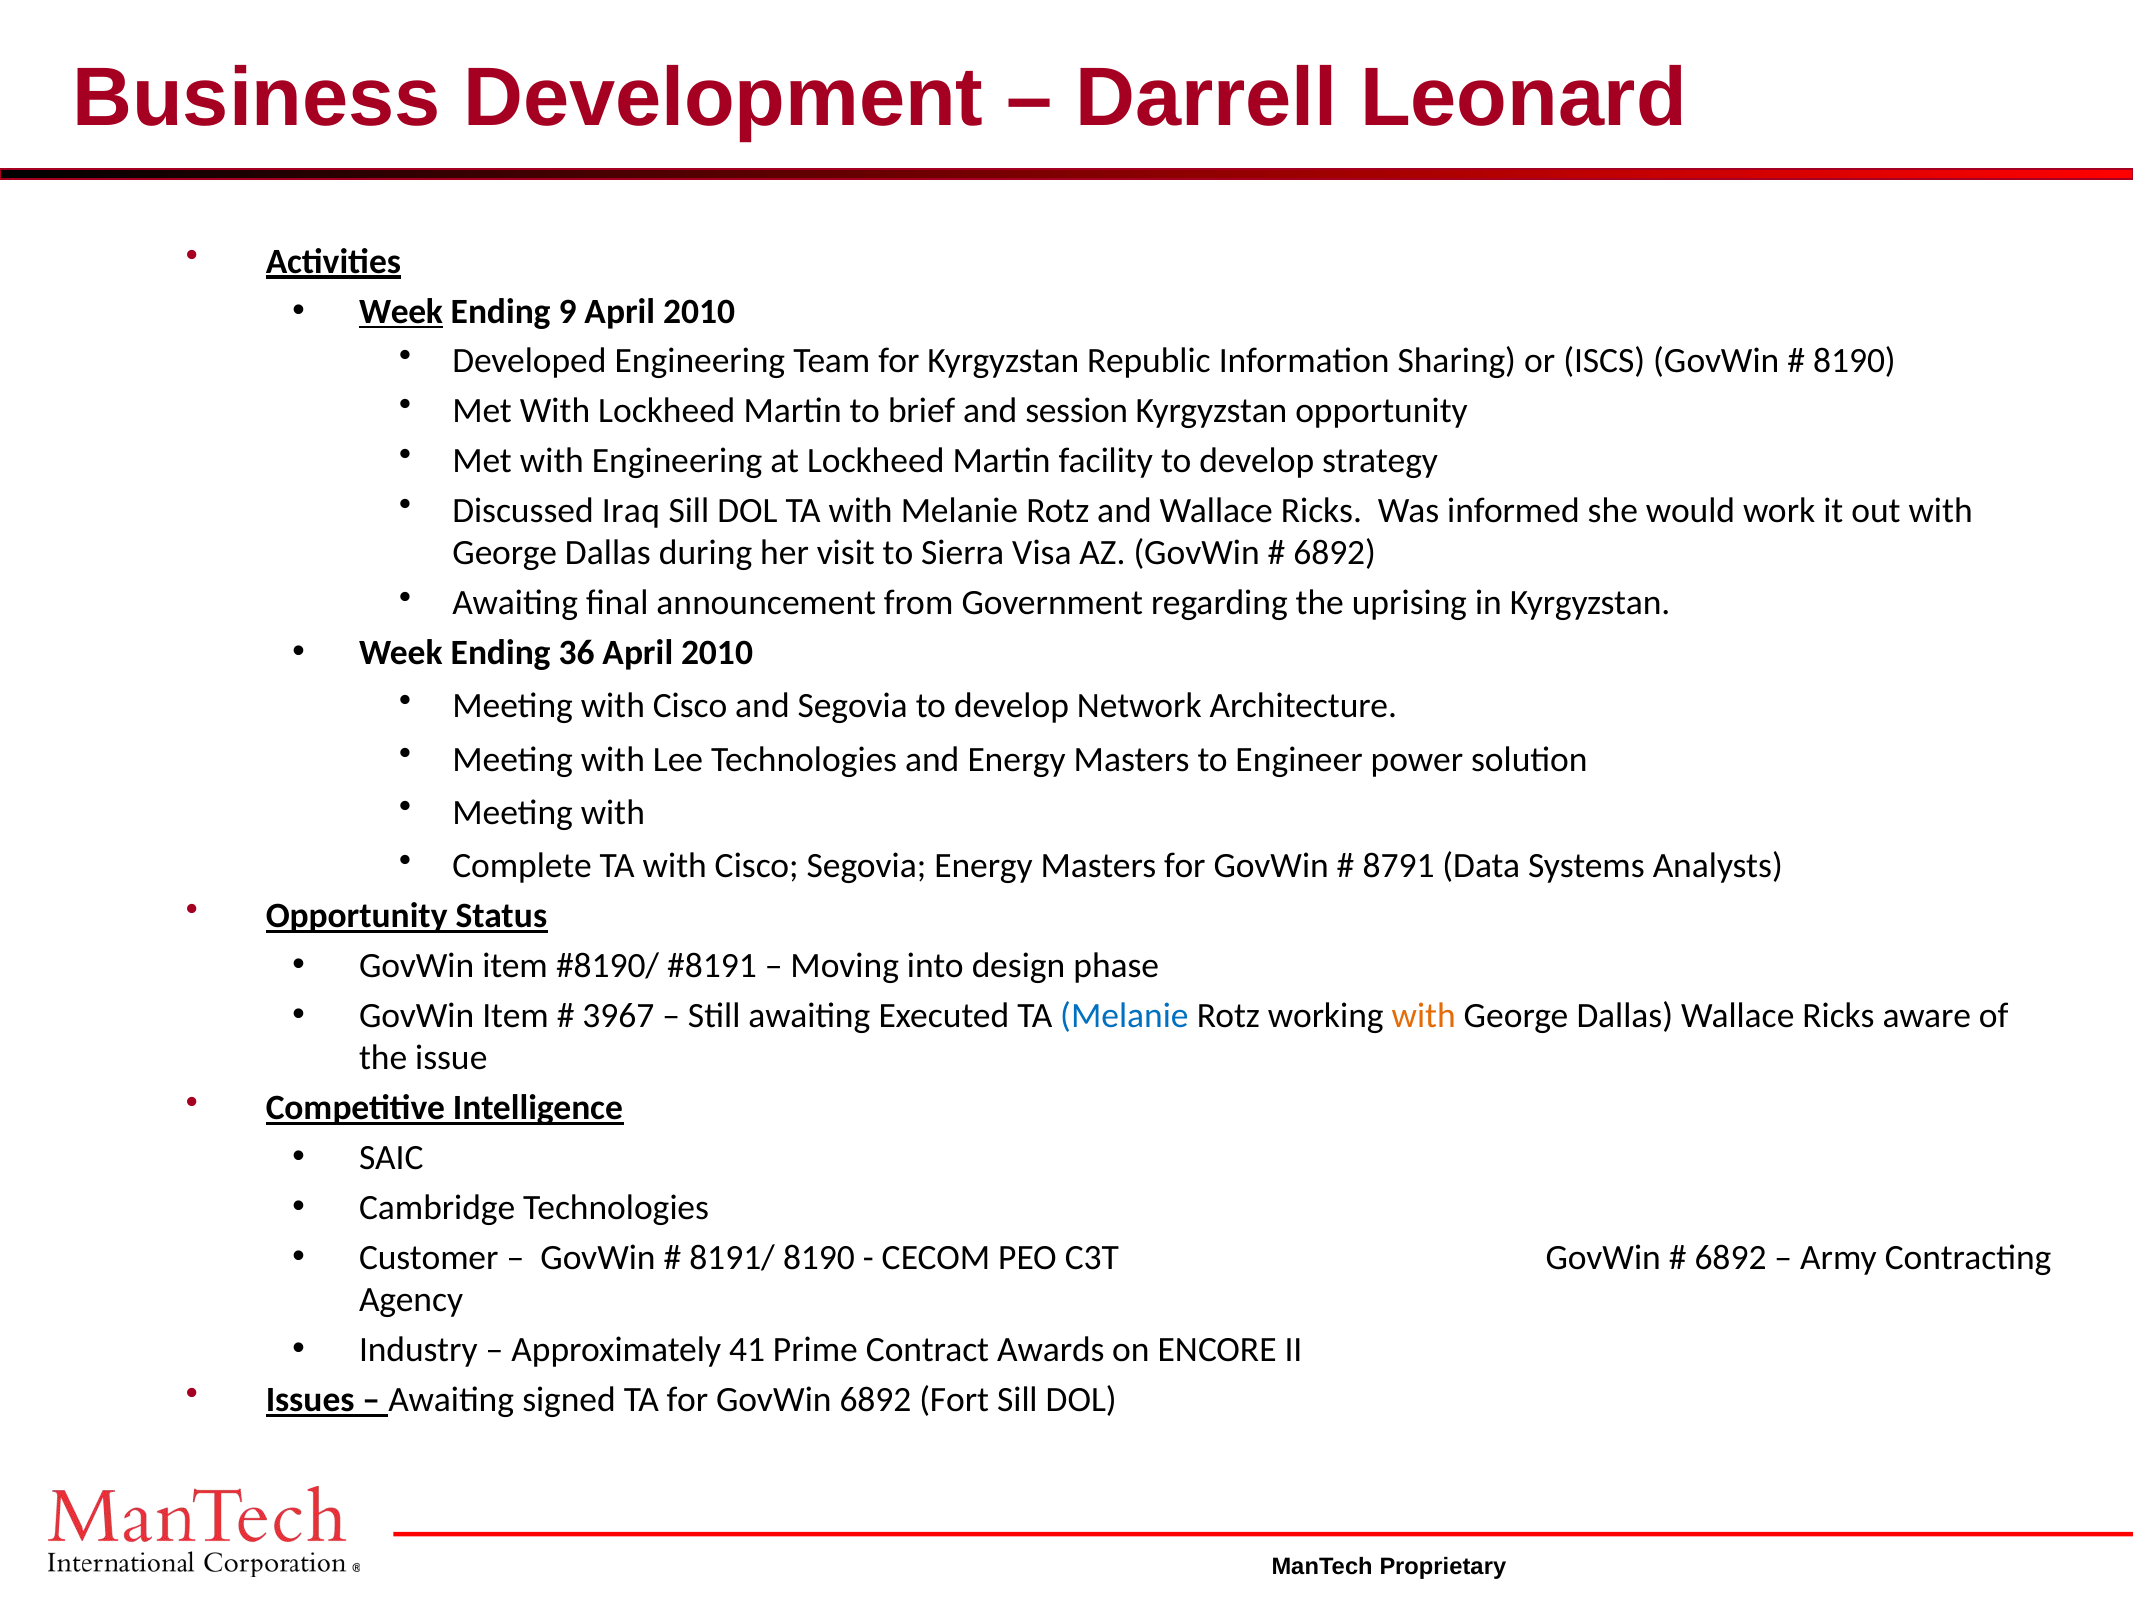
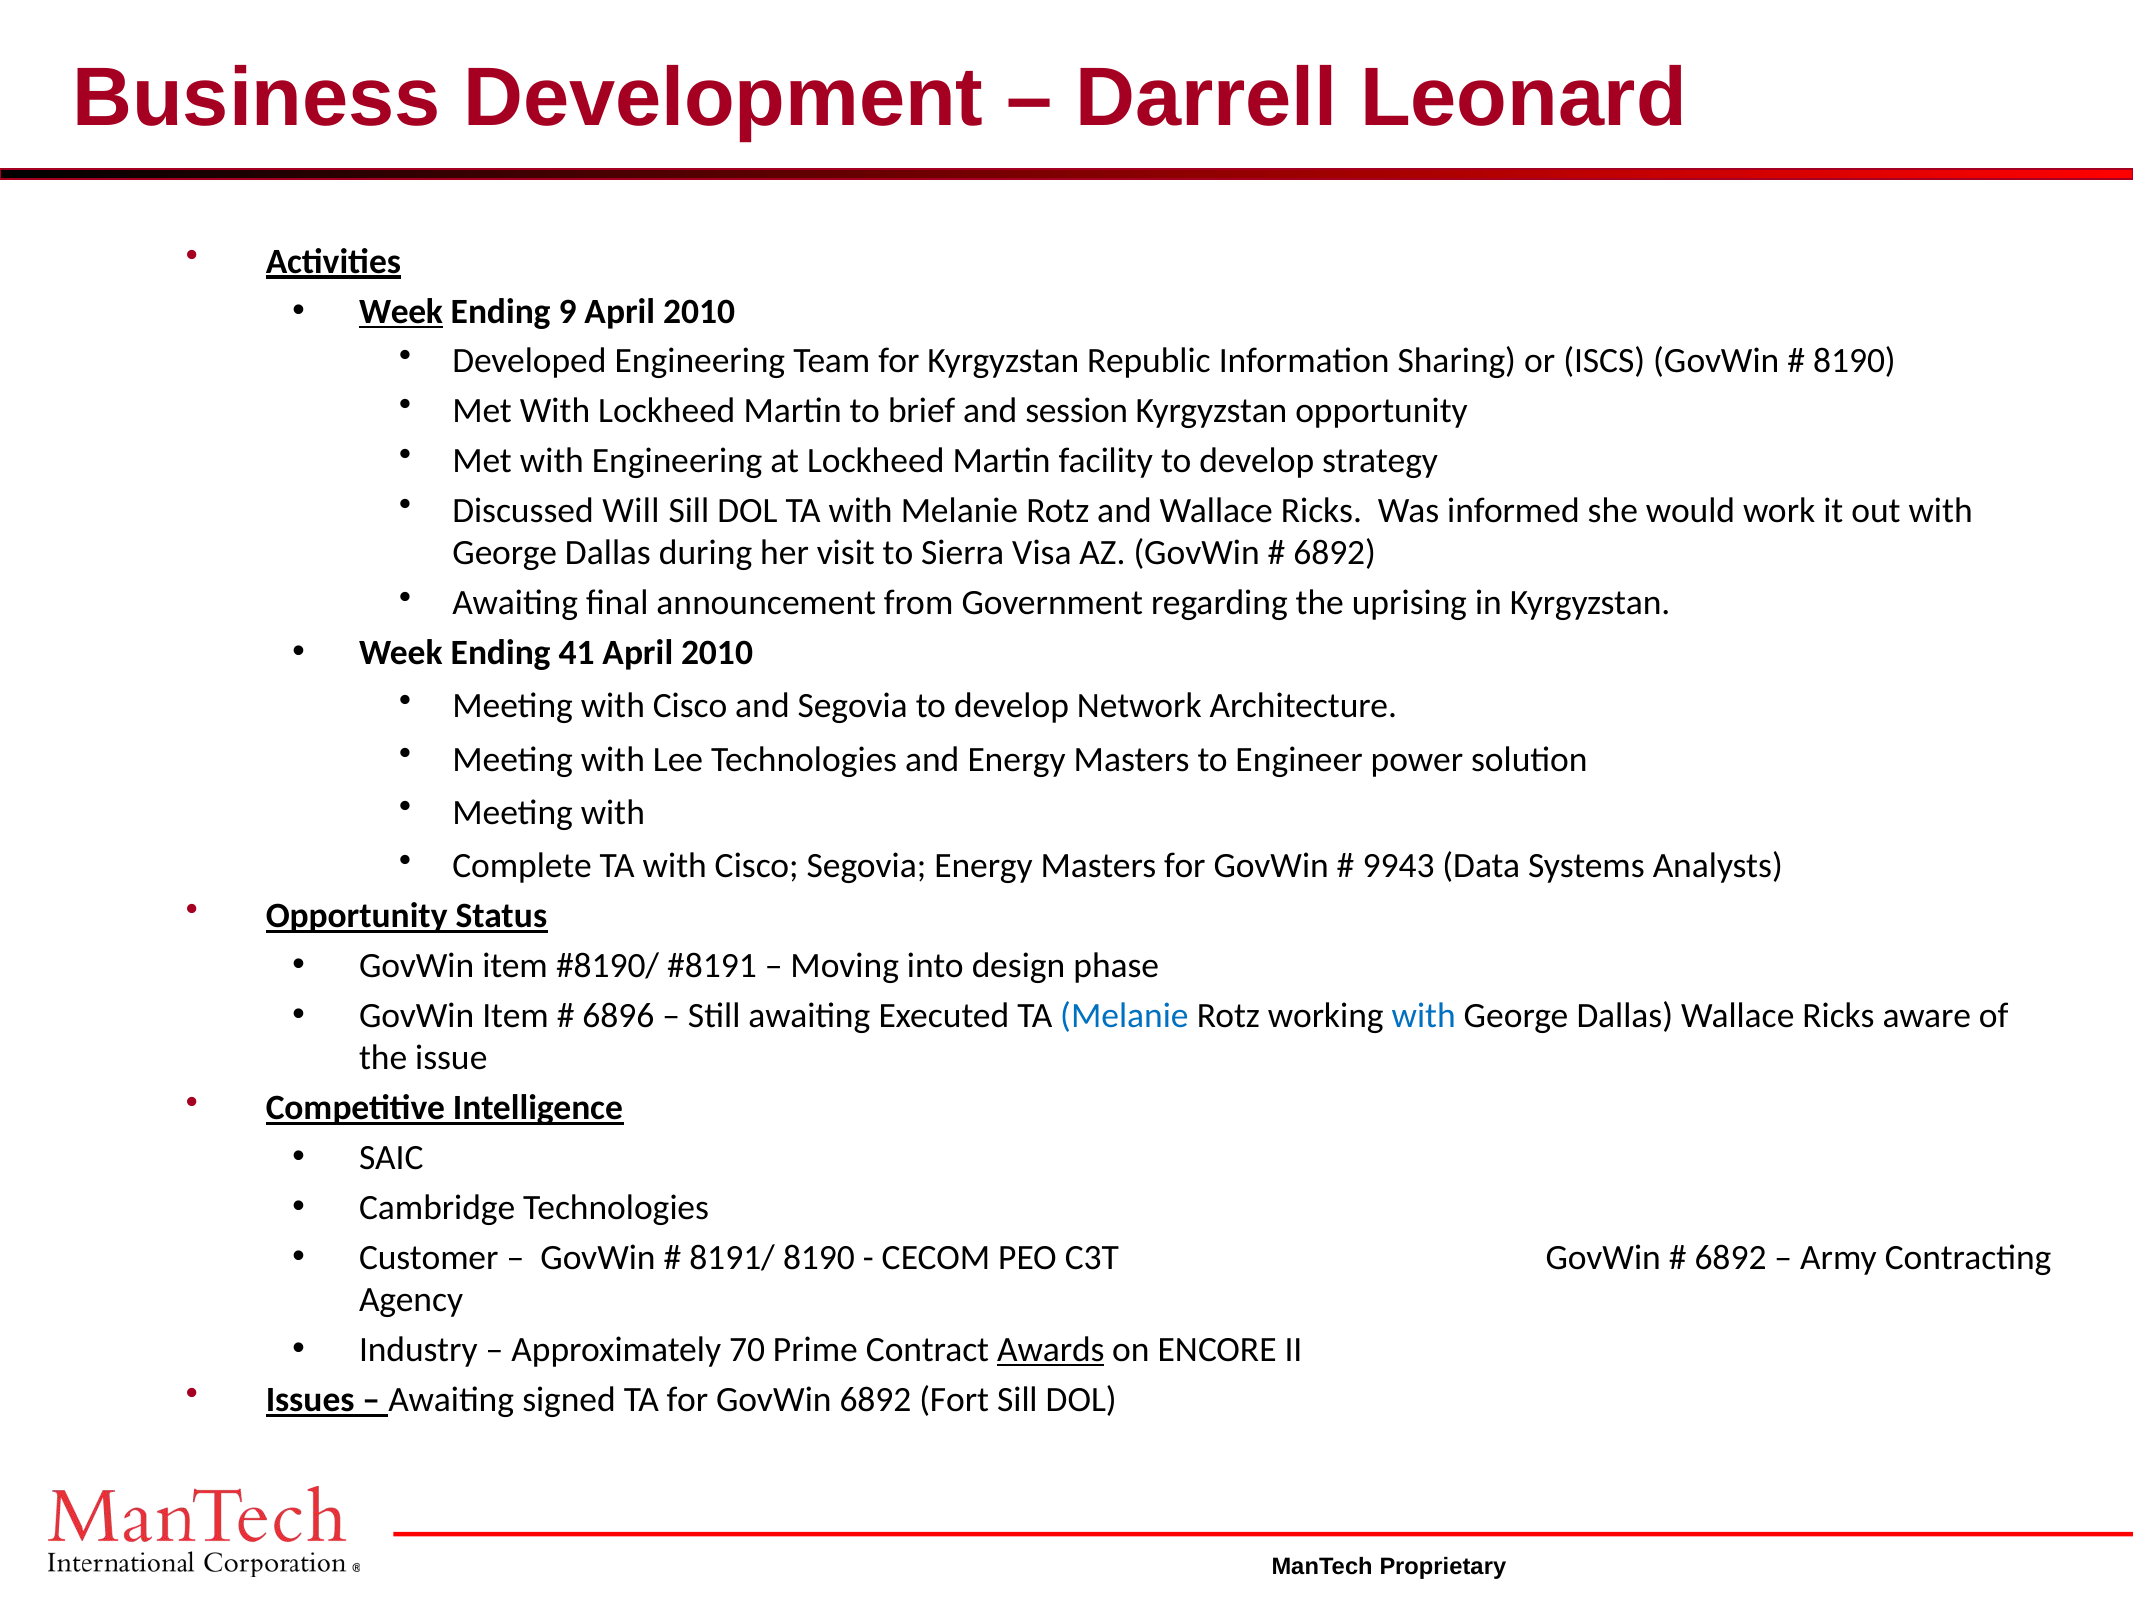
Iraq: Iraq -> Will (631, 510)
36: 36 -> 41 (577, 653)
8791: 8791 -> 9943 (1399, 866)
3967: 3967 -> 6896 (618, 1015)
with colour: orange -> blue (1424, 1015)
41: 41 -> 70 (747, 1350)
Awards underline: none -> present (1051, 1350)
